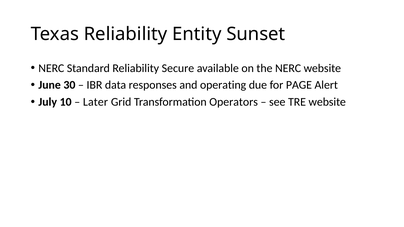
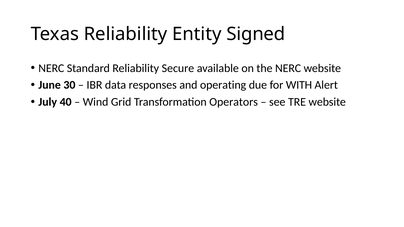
Sunset: Sunset -> Signed (256, 34)
PAGE: PAGE -> WITH (299, 85)
10: 10 -> 40 (66, 102)
Later: Later -> Wind (96, 102)
